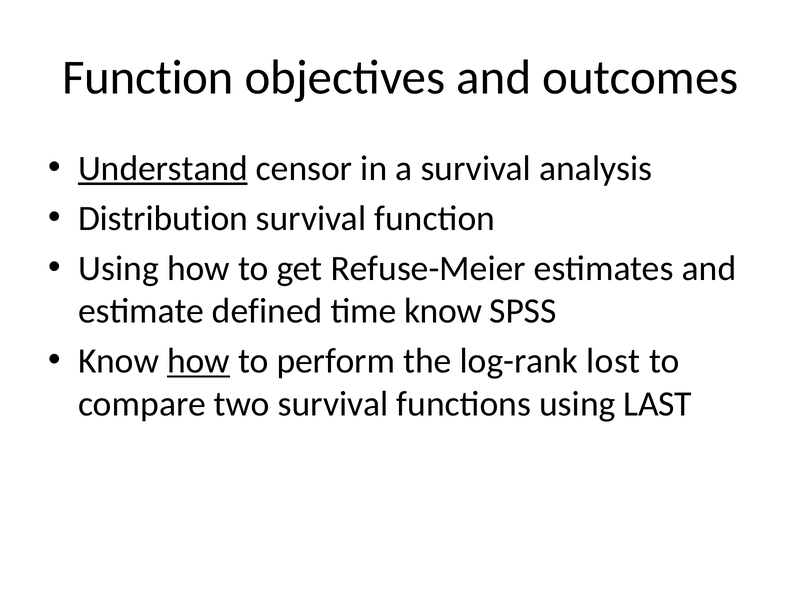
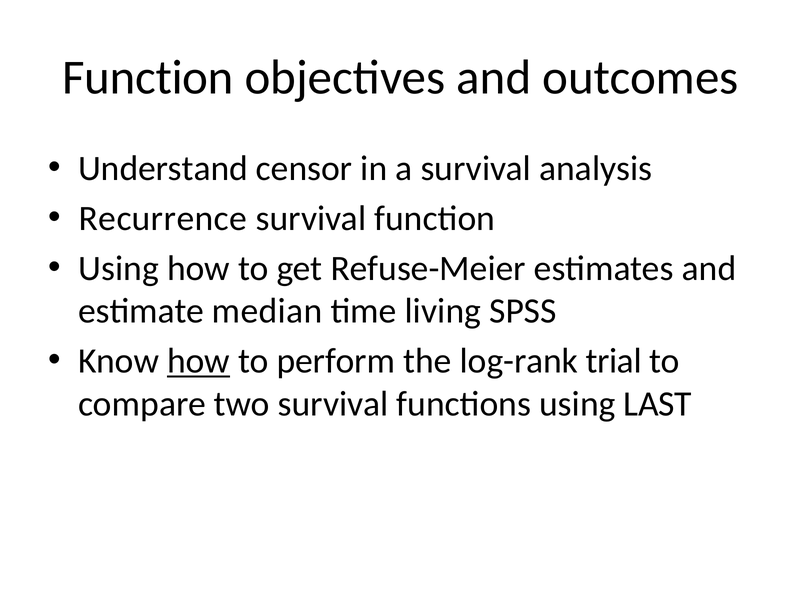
Understand underline: present -> none (163, 168)
Distribution: Distribution -> Recurrence (163, 218)
defined: defined -> median (267, 311)
time know: know -> living (443, 311)
lost: lost -> trial (614, 361)
